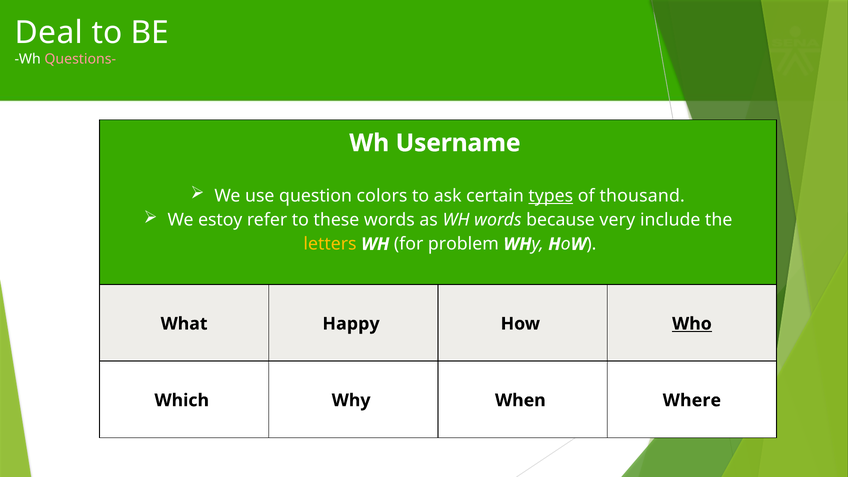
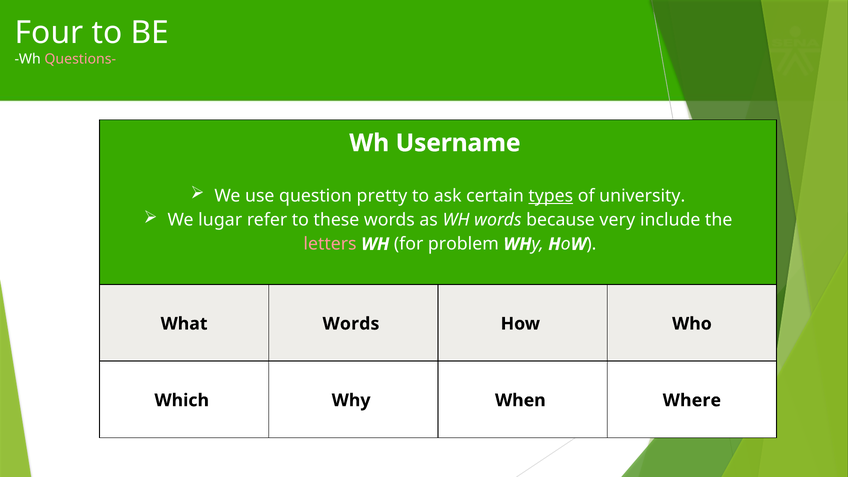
Deal: Deal -> Four (49, 33)
colors: colors -> pretty (382, 196)
thousand: thousand -> university (642, 196)
estoy: estoy -> lugar (220, 220)
letters colour: yellow -> pink (330, 244)
What Happy: Happy -> Words (351, 324)
Who underline: present -> none (692, 324)
